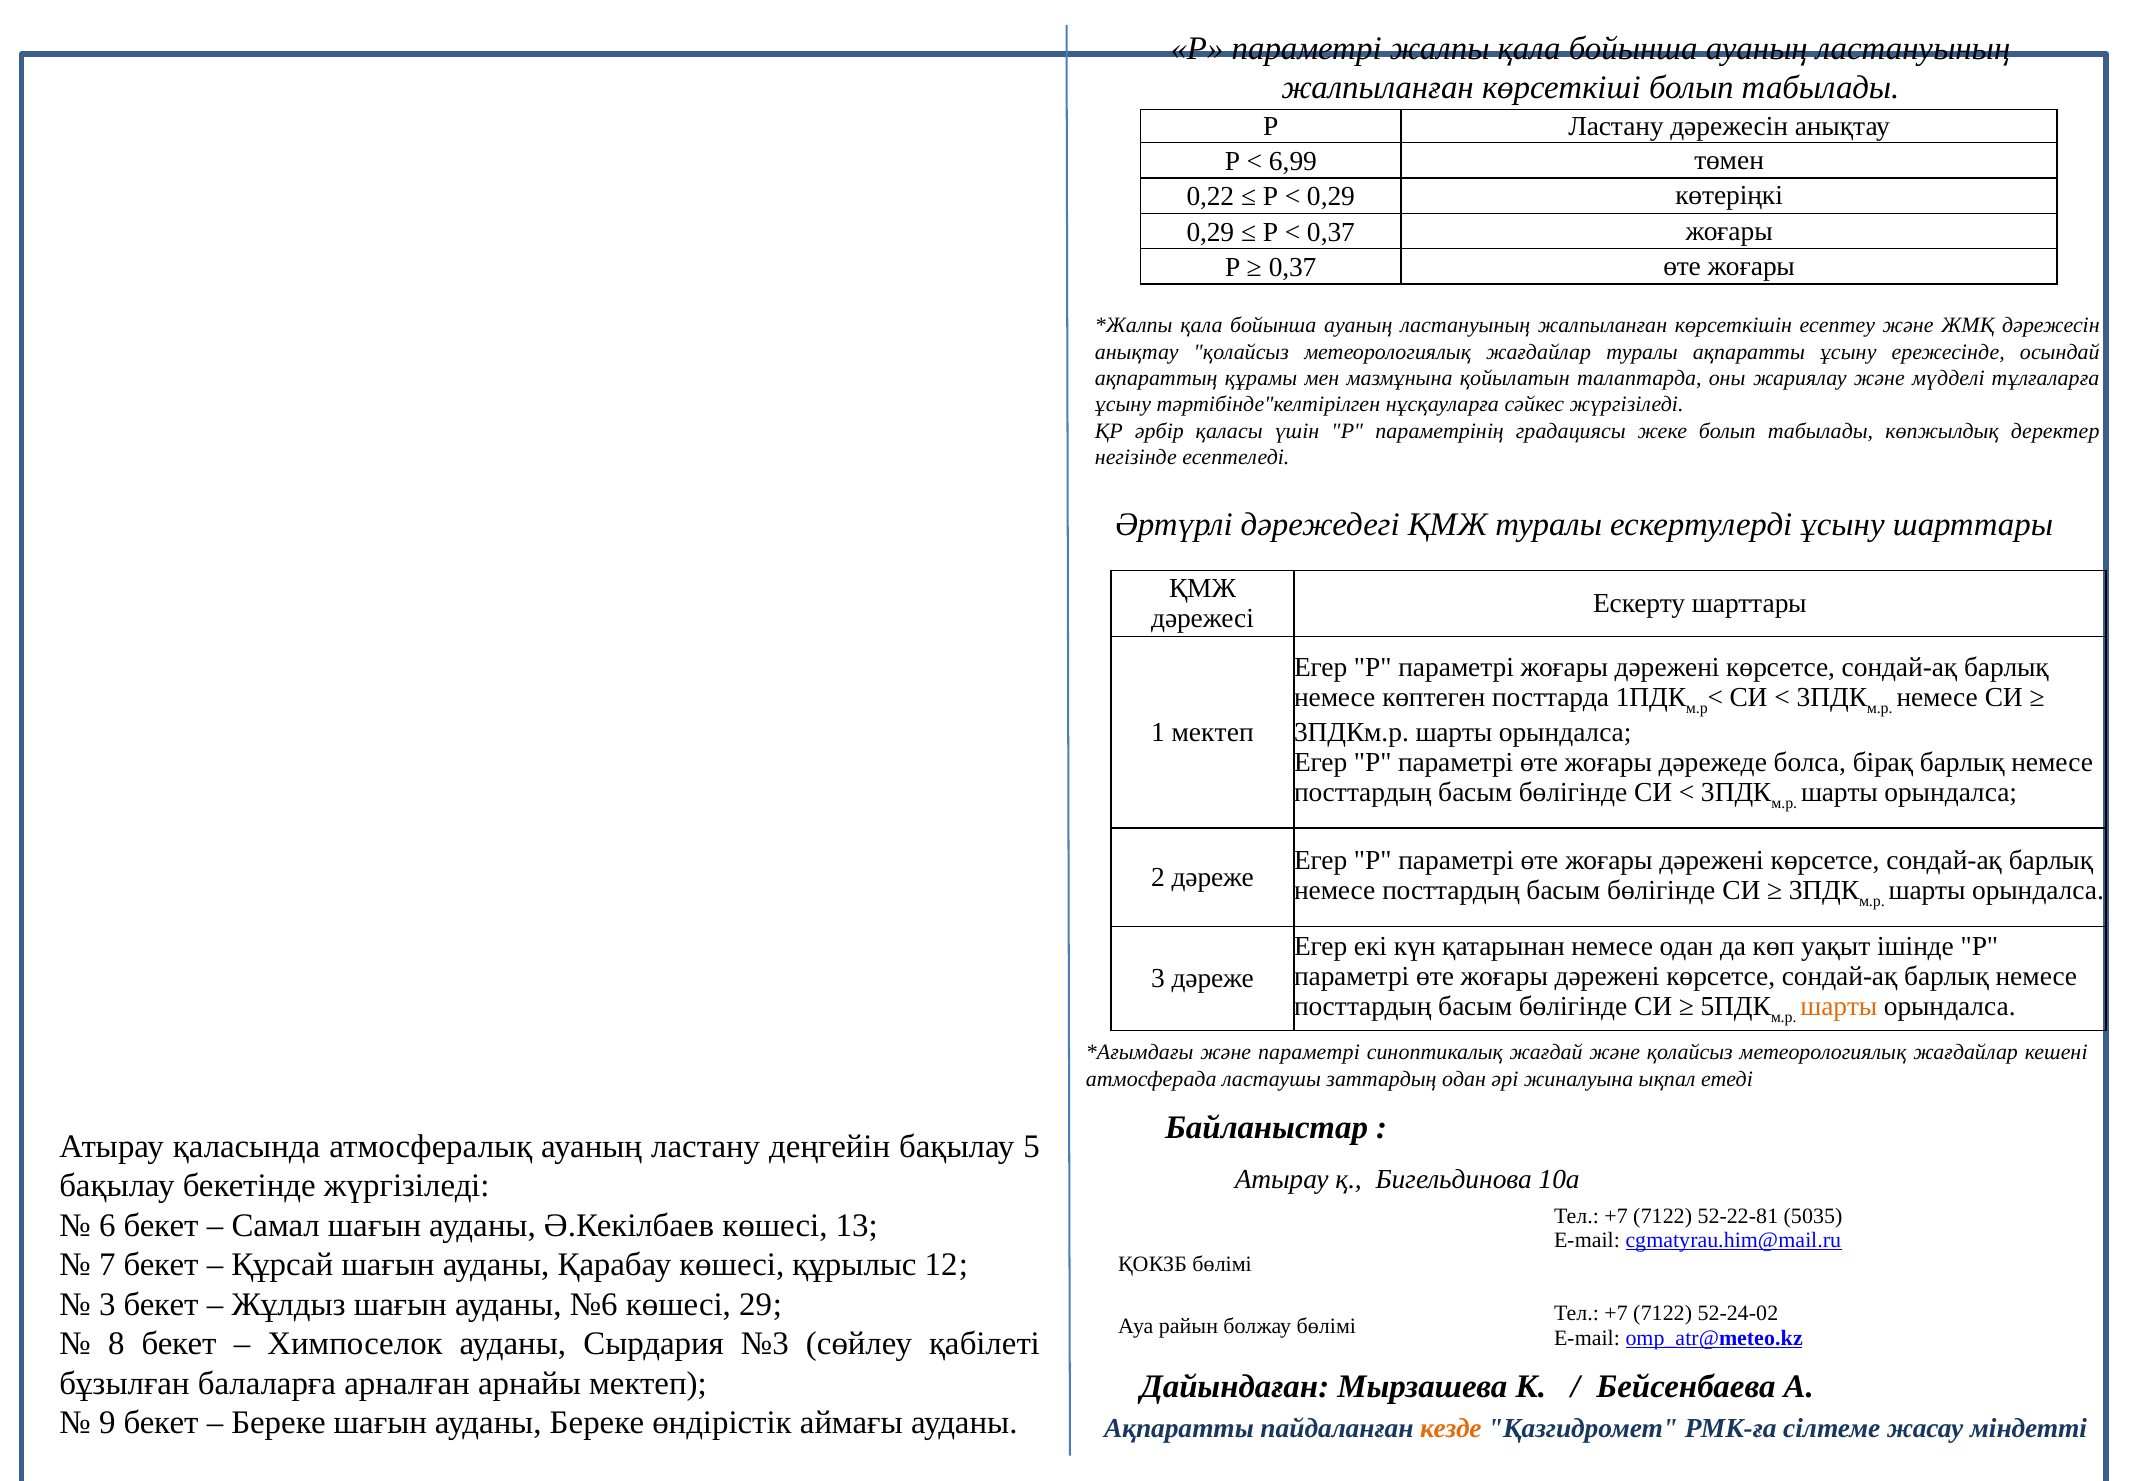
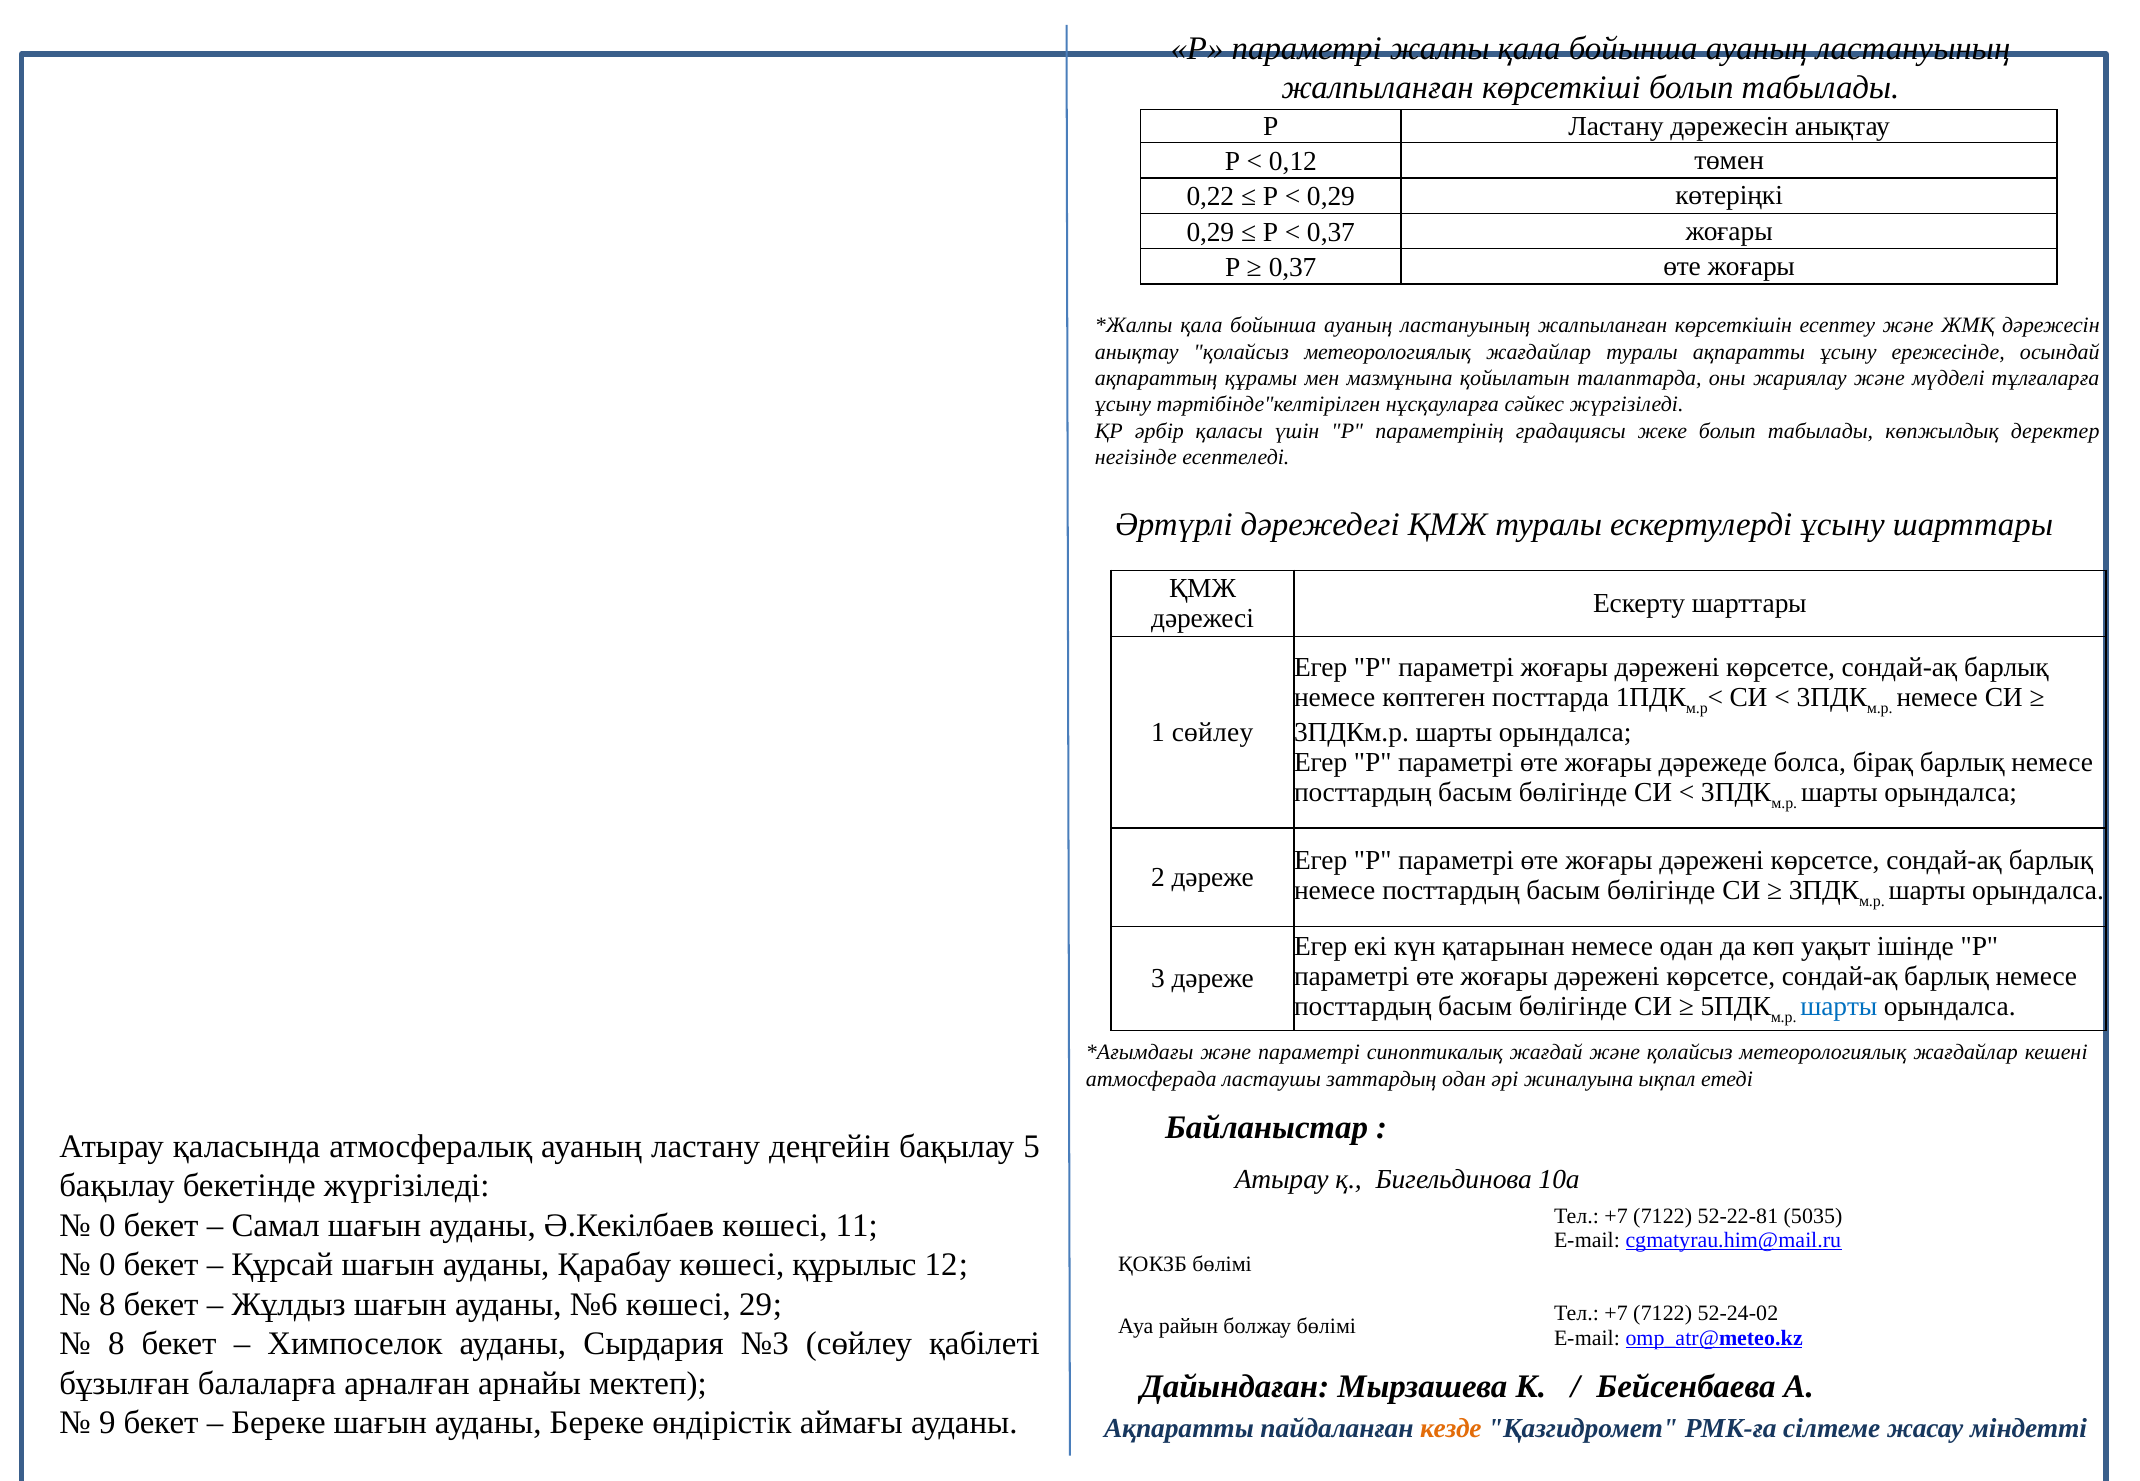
6,99: 6,99 -> 0,12 (1293, 162)
1 мектеп: мектеп -> сөйлеу (1213, 733)
шарты colour: orange -> blue (1839, 1007)
6: 6 -> 0 (107, 1226)
13: 13 -> 11 (857, 1226)
7: 7 -> 0 (107, 1265)
3: 3 -> 8 (107, 1305)
